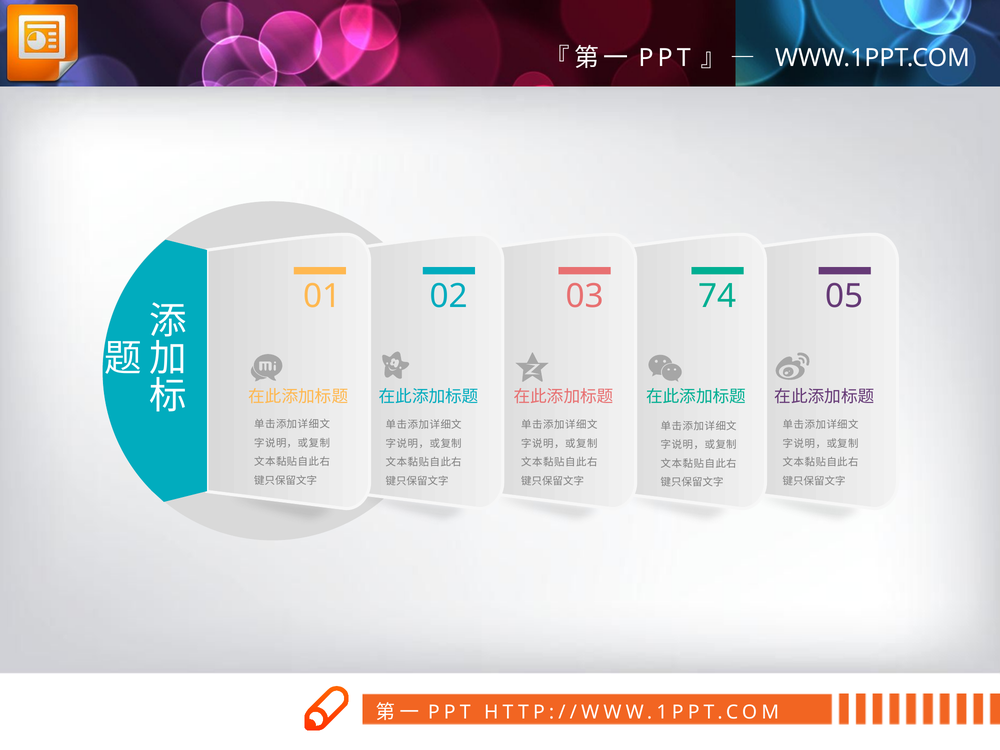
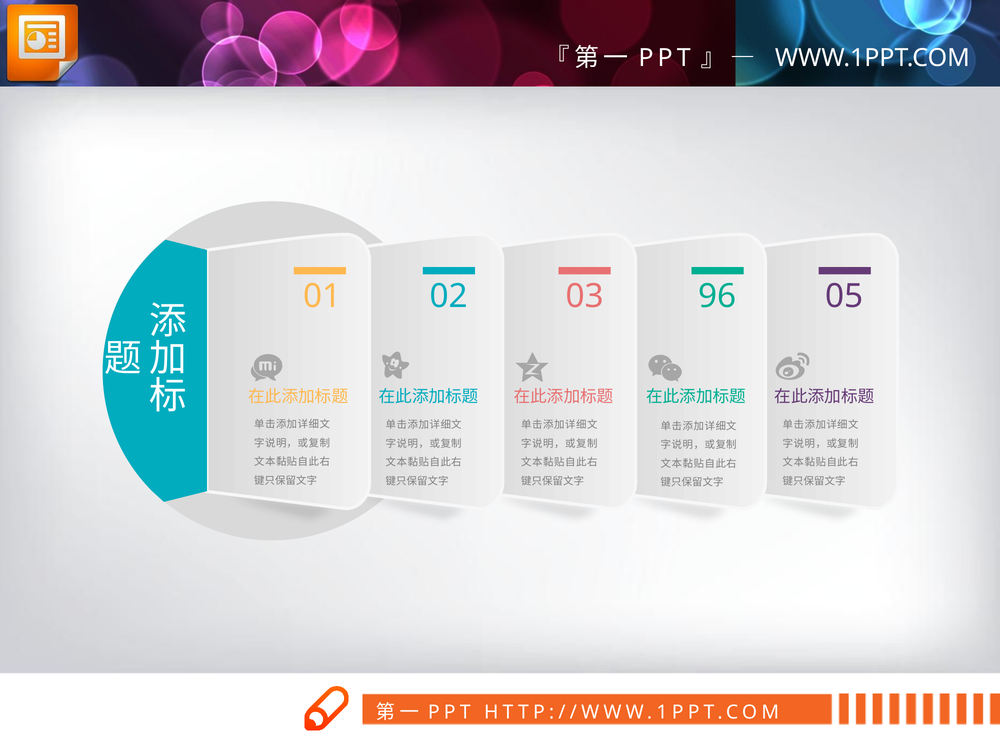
74: 74 -> 96 (717, 296)
